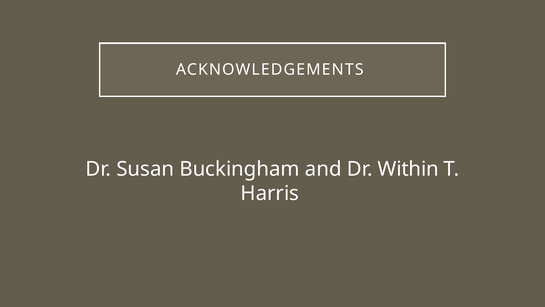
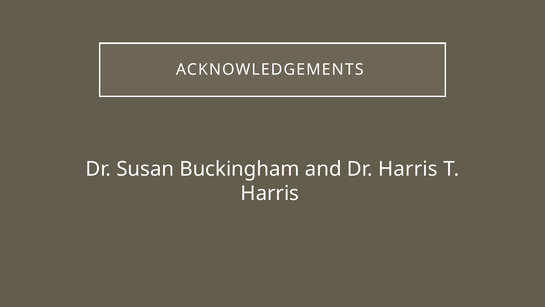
Dr Within: Within -> Harris (408, 169)
